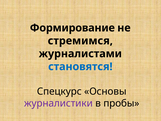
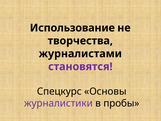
Формирование: Формирование -> Использование (72, 28)
стремимся: стремимся -> творчества (80, 41)
становятся colour: blue -> purple (80, 66)
